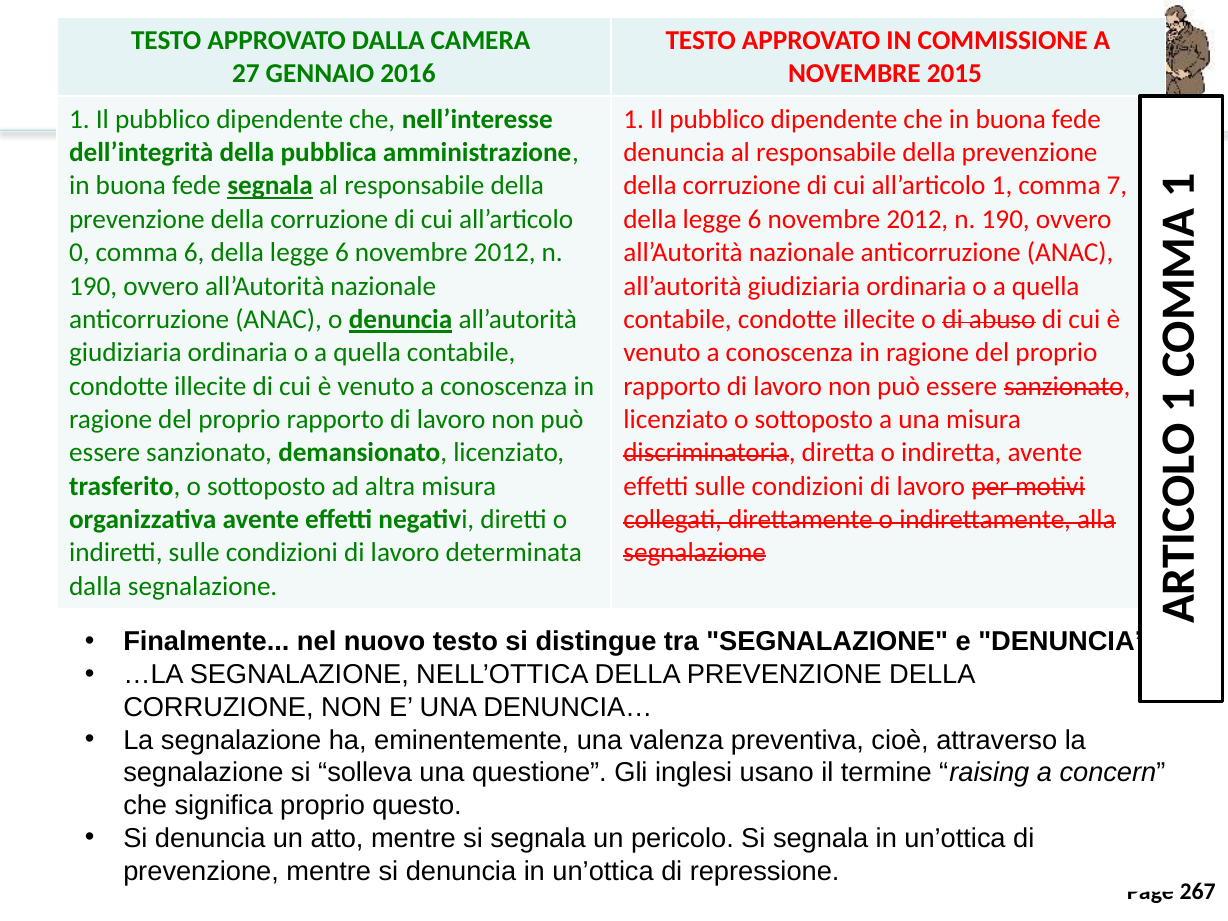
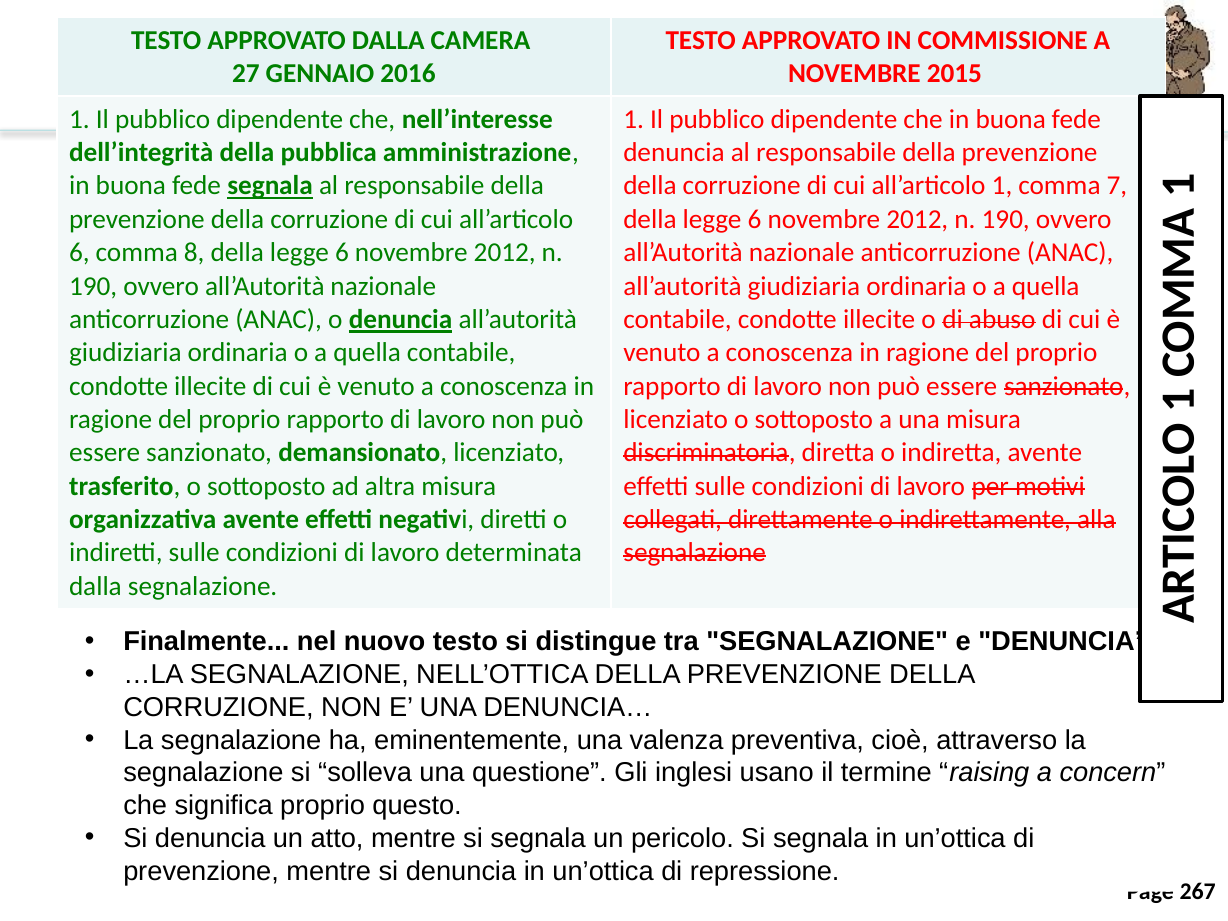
0: 0 -> 6 (79, 253)
comma 6: 6 -> 8 (194, 253)
